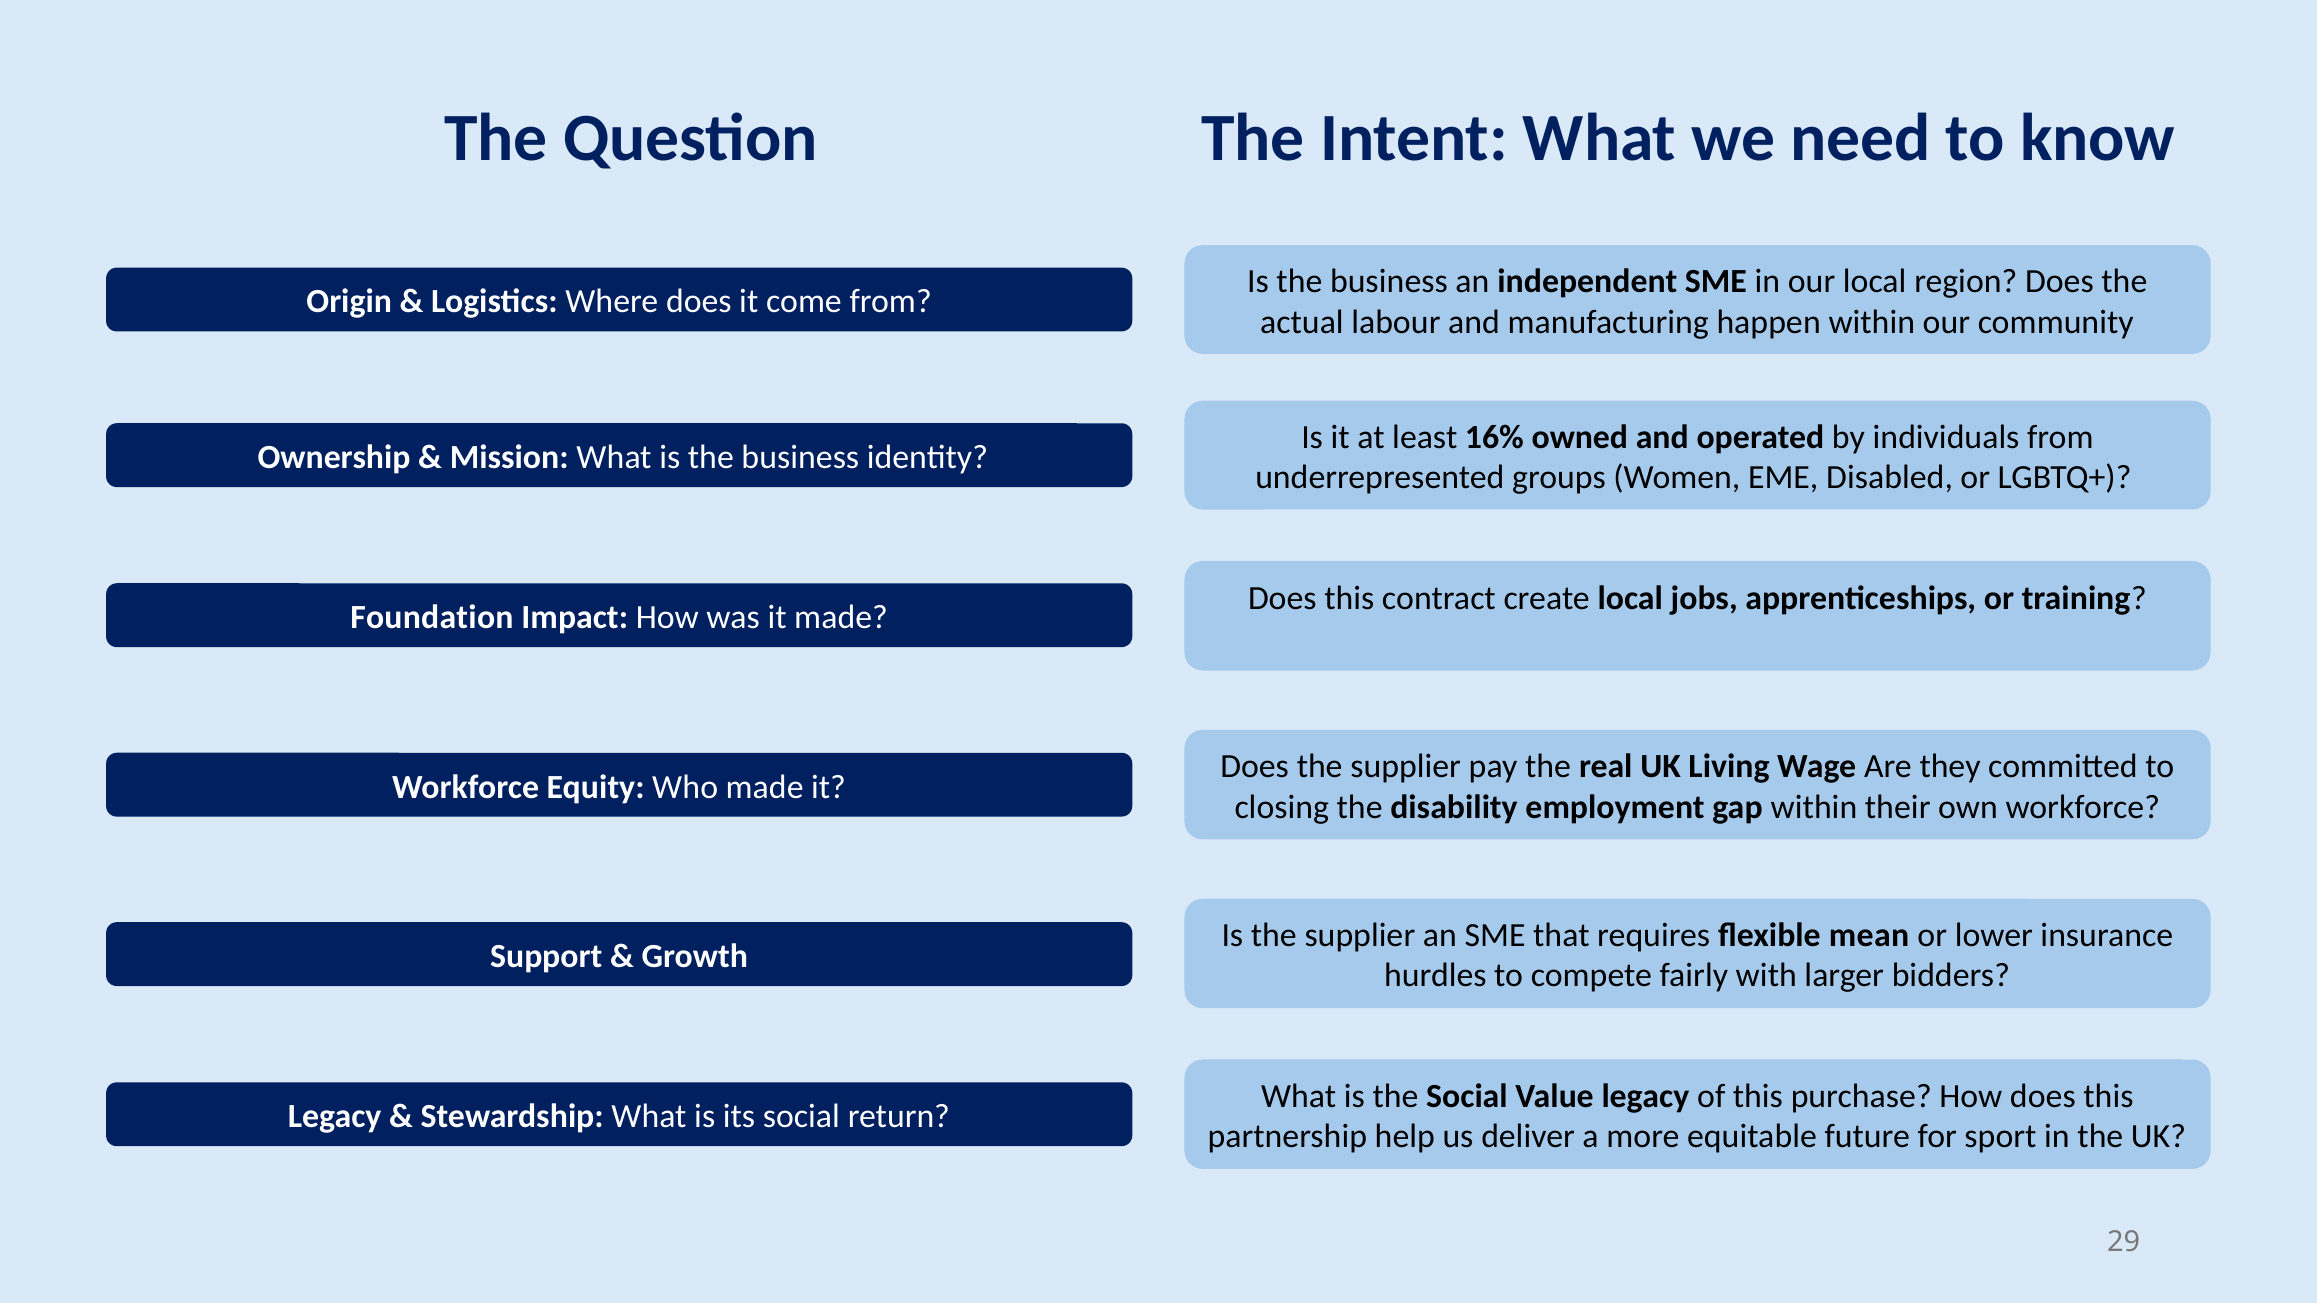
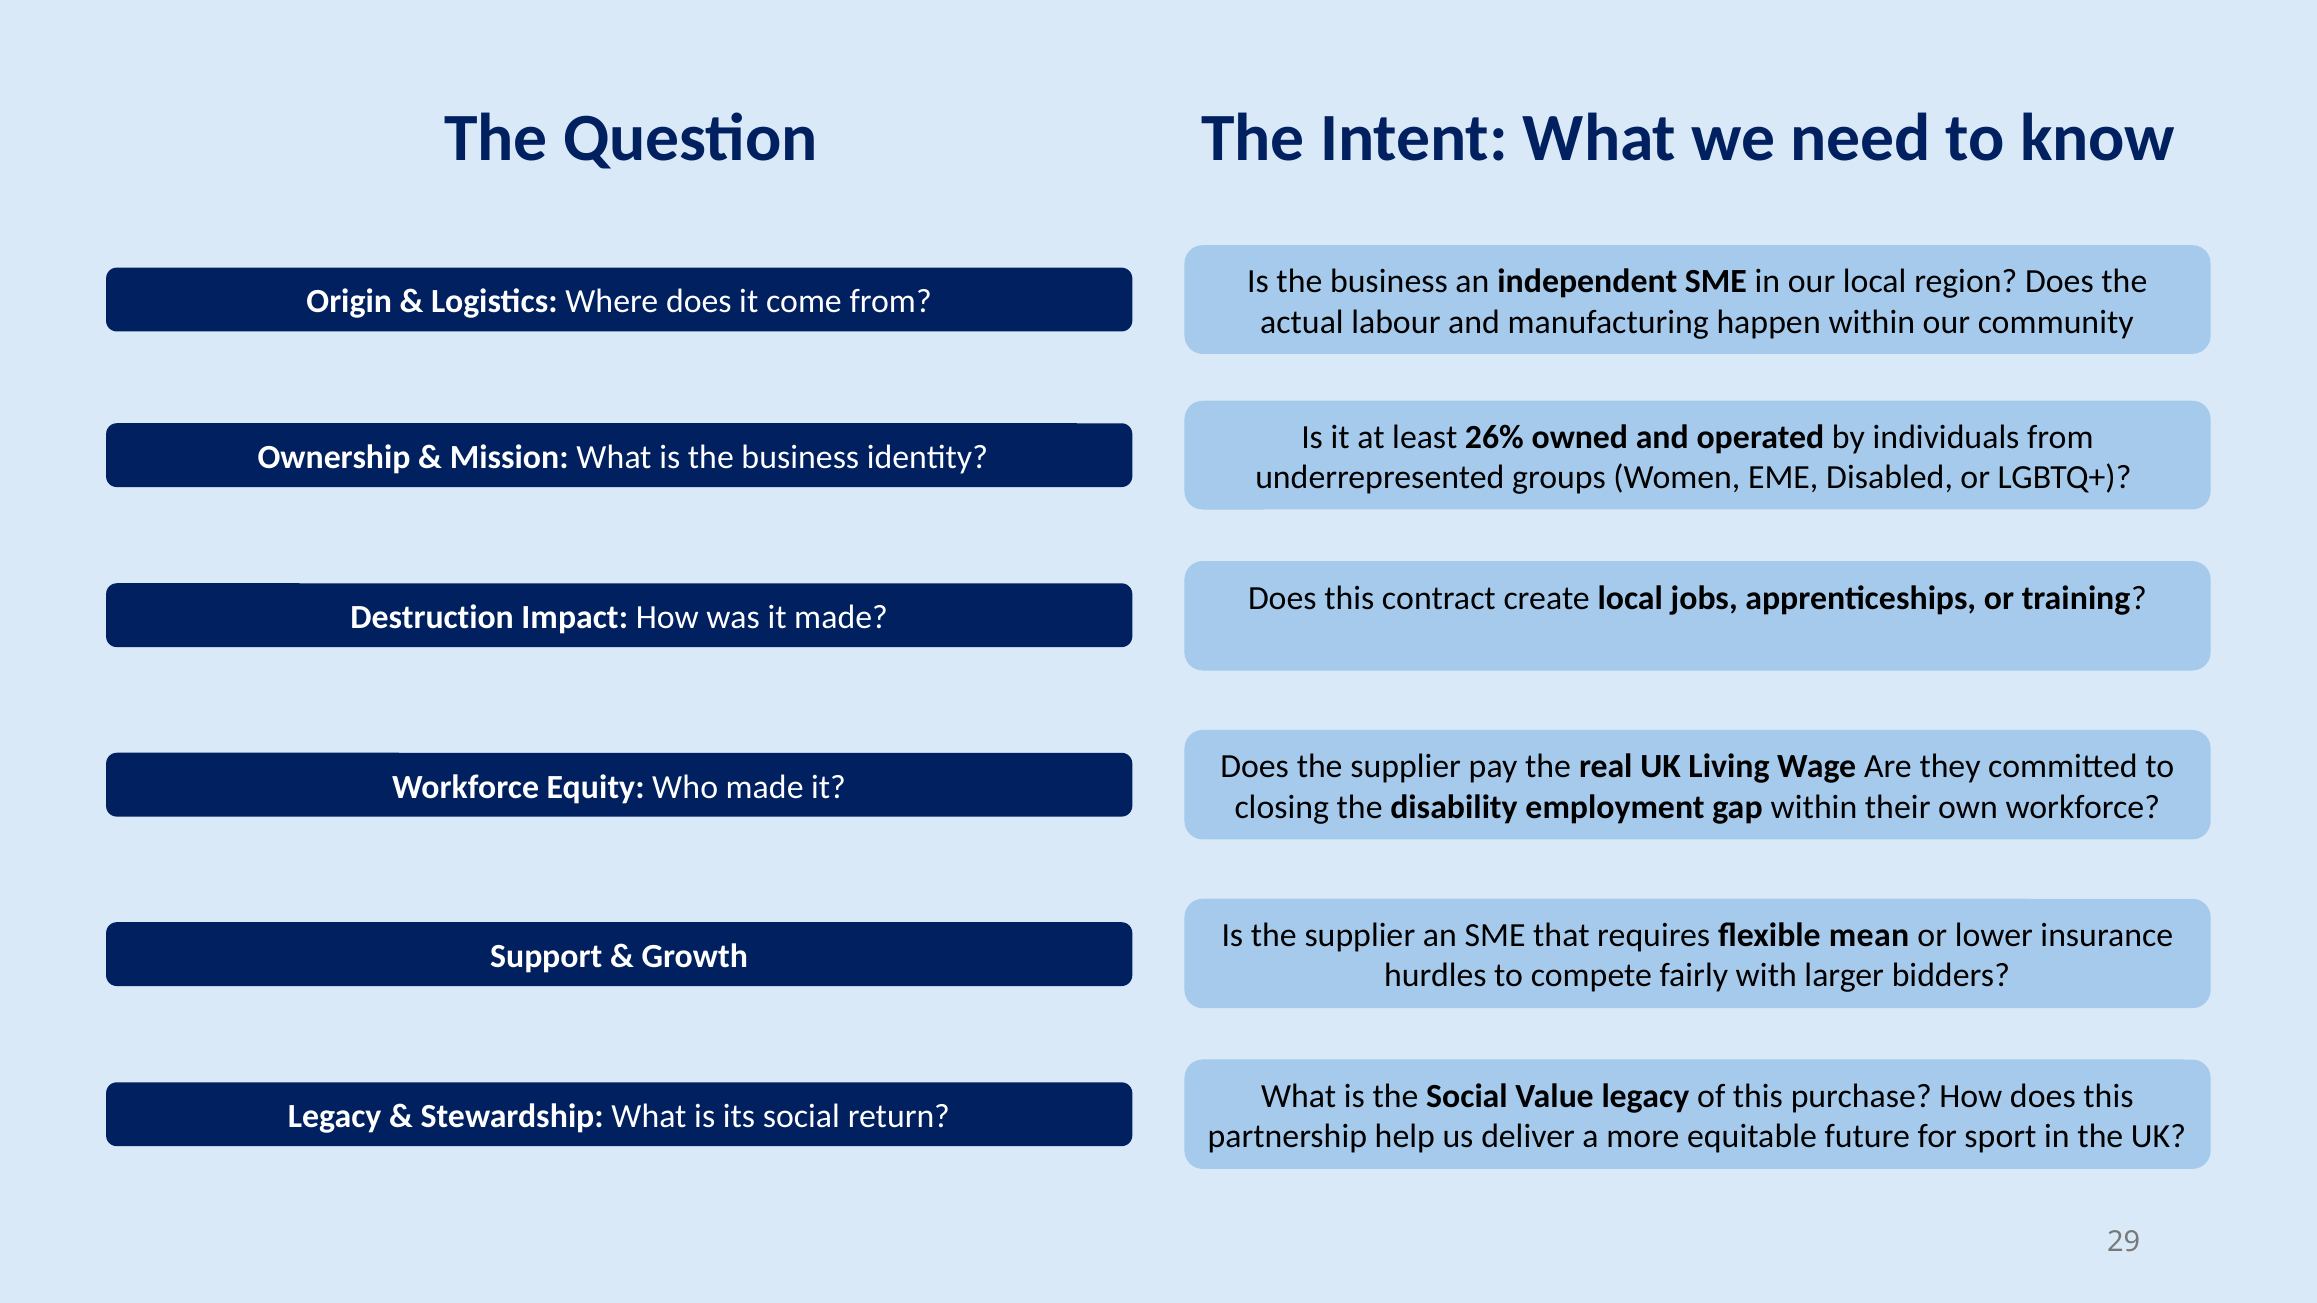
16%: 16% -> 26% (1494, 437)
Foundation: Foundation -> Destruction (432, 618)
